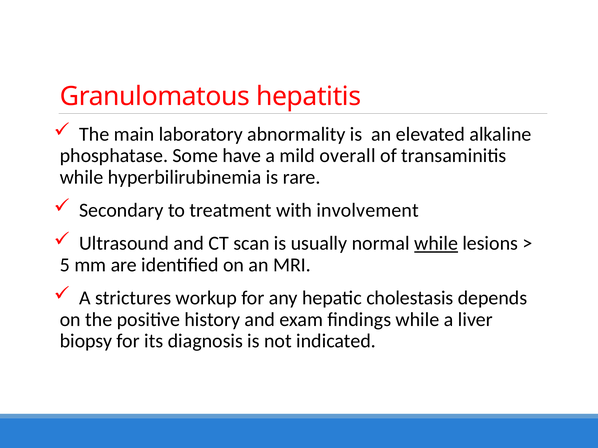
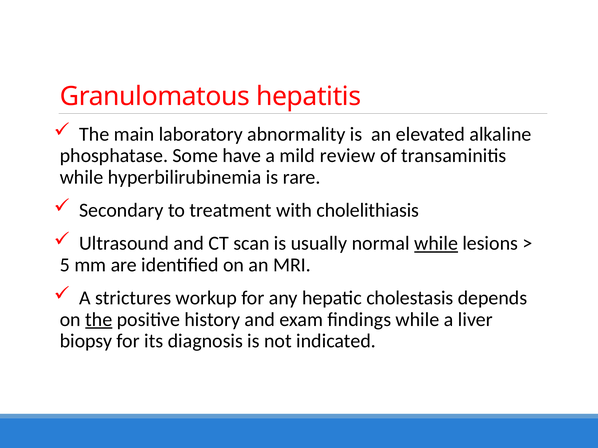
overall: overall -> review (348, 156)
involvement: involvement -> cholelithiasis (368, 211)
the underline: none -> present (99, 320)
